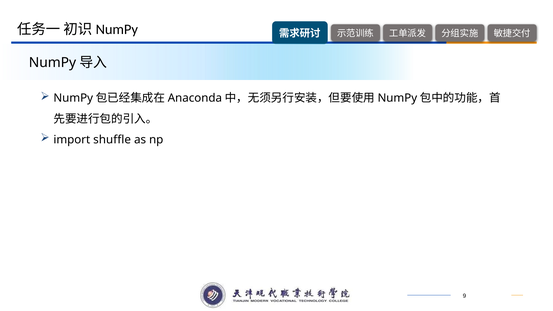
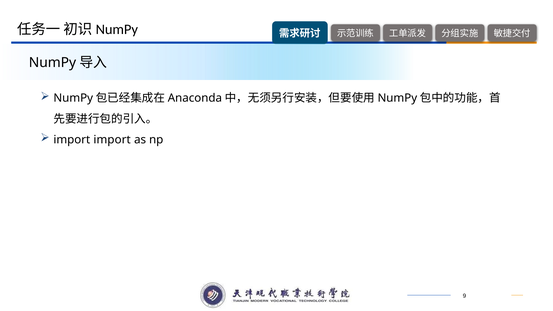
import shuffle: shuffle -> import (112, 140)
